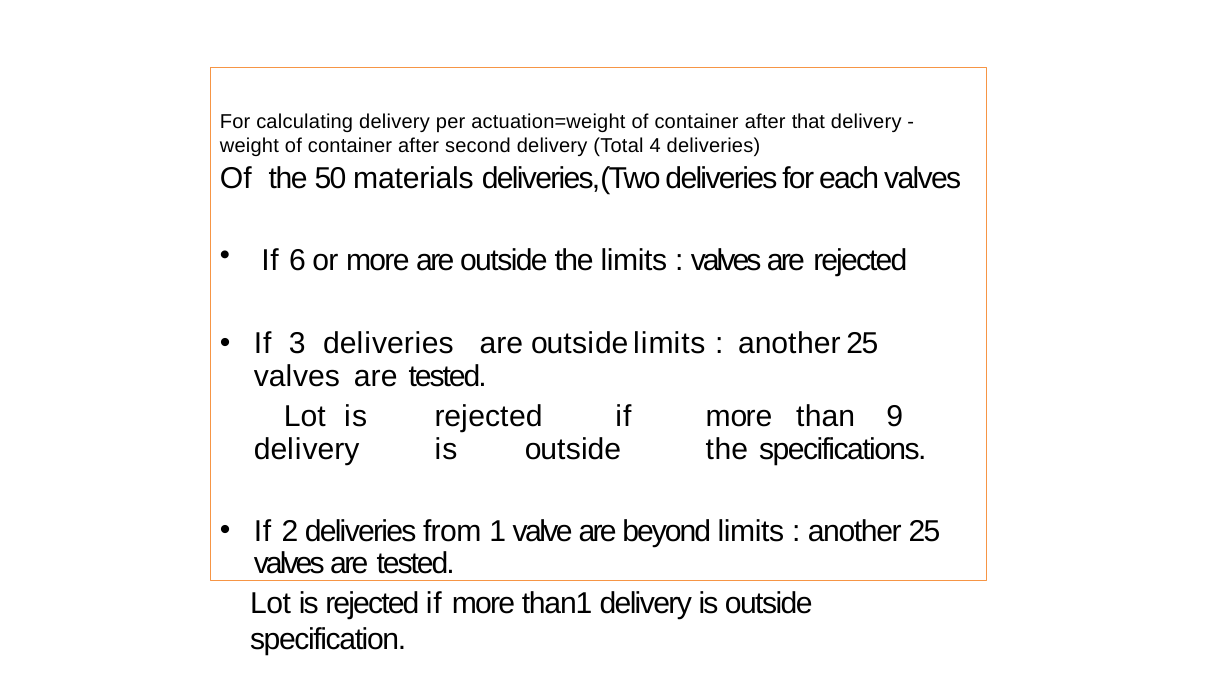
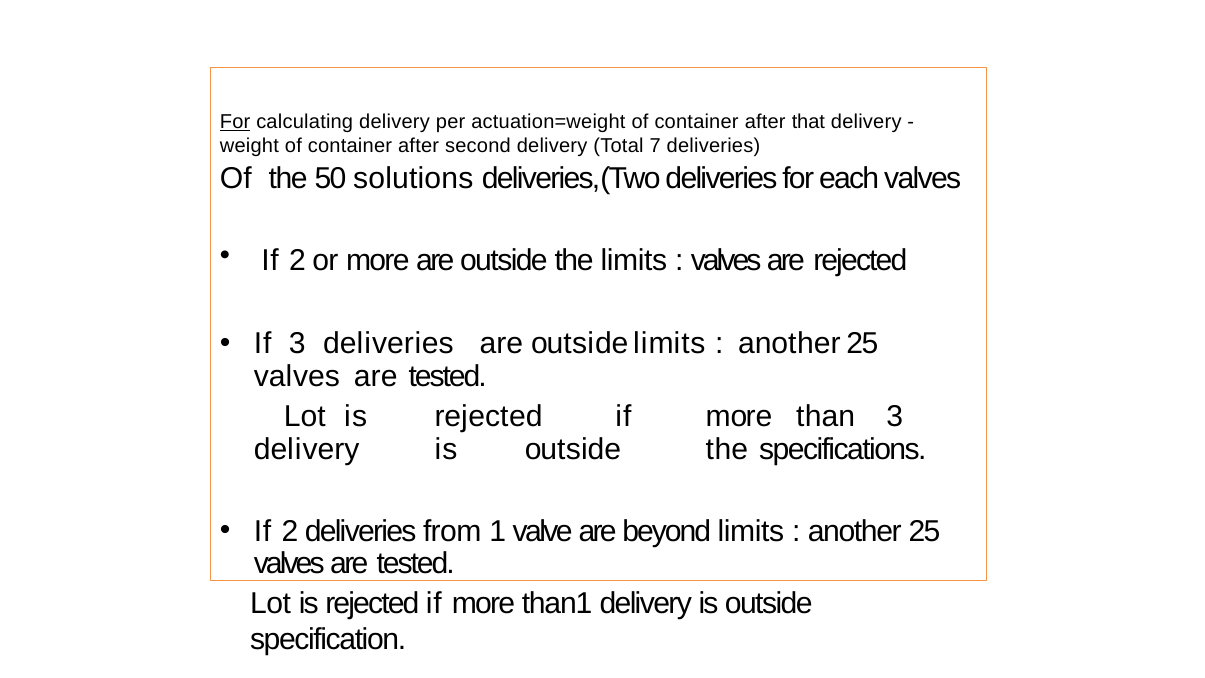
For underline: none -> present (235, 122)
4: 4 -> 7 (655, 146)
materials: materials -> solutions (413, 178)
6: 6 -> 2 (297, 260)
than 9: 9 -> 3 (895, 416)
